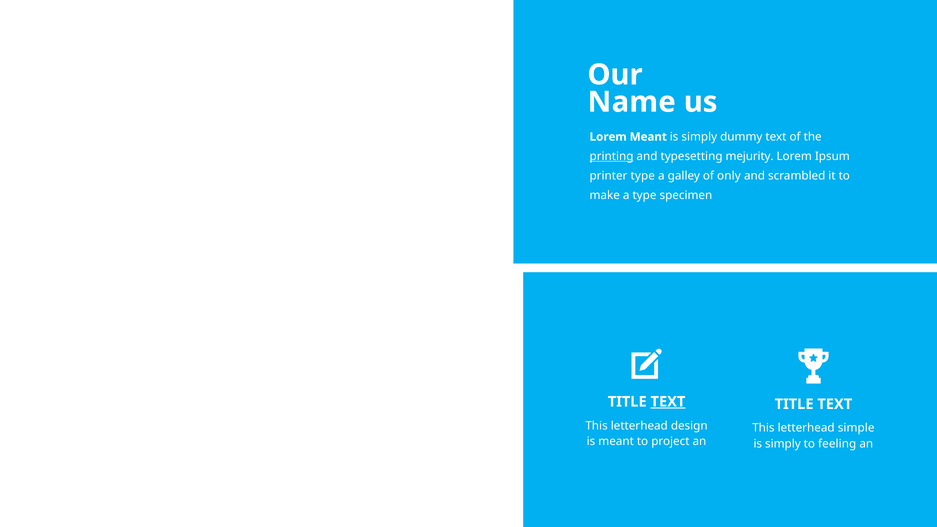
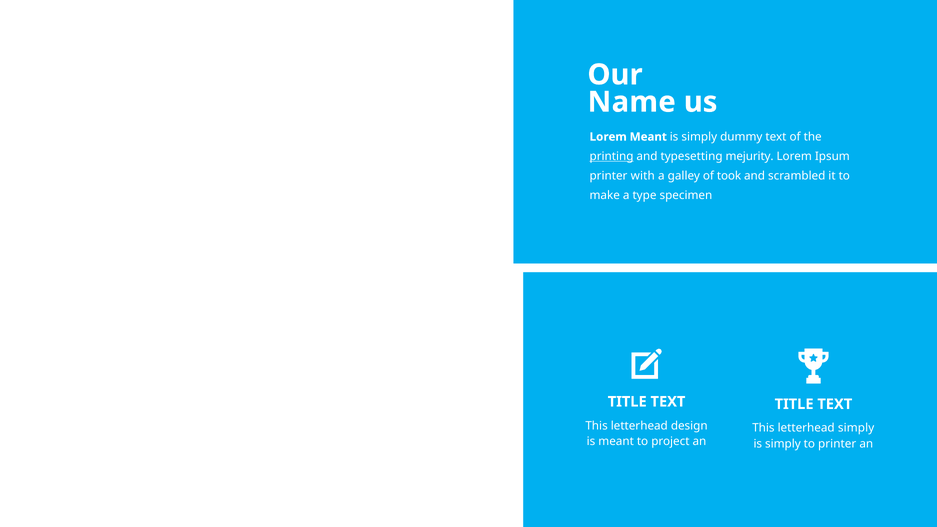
printer type: type -> with (643, 176)
only: only -> took (729, 176)
TEXT underline: present -> none (668, 402)
letterhead simple: simple -> simply (856, 428)
to feeling: feeling -> printer (837, 444)
